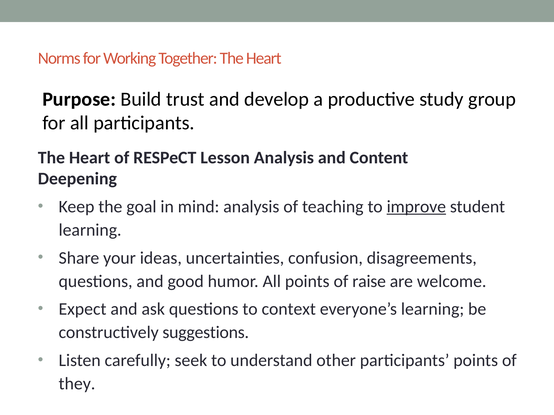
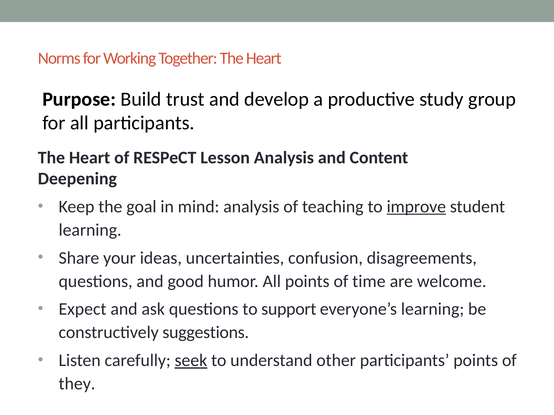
raise: raise -> time (369, 282)
context: context -> support (289, 310)
seek underline: none -> present (191, 361)
